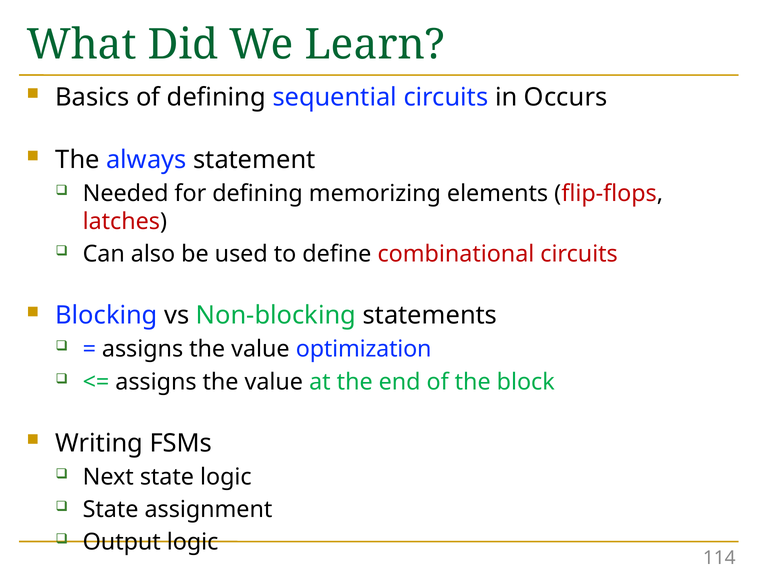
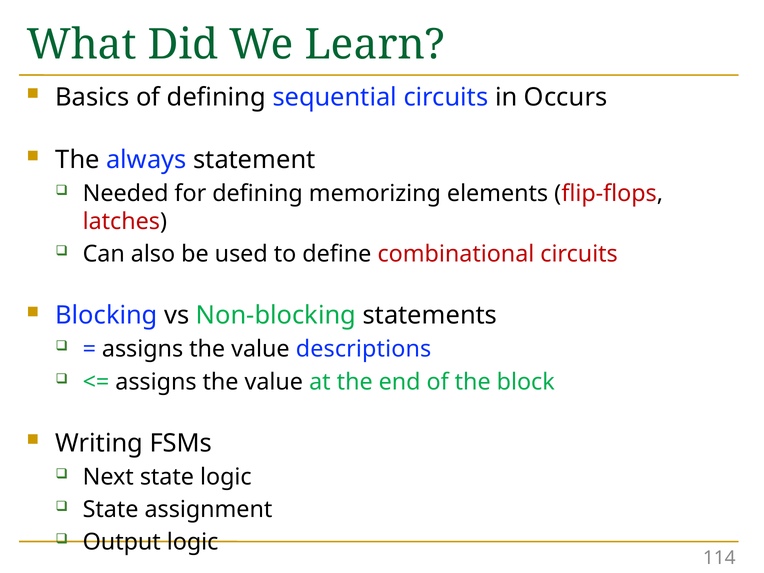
optimization: optimization -> descriptions (364, 349)
